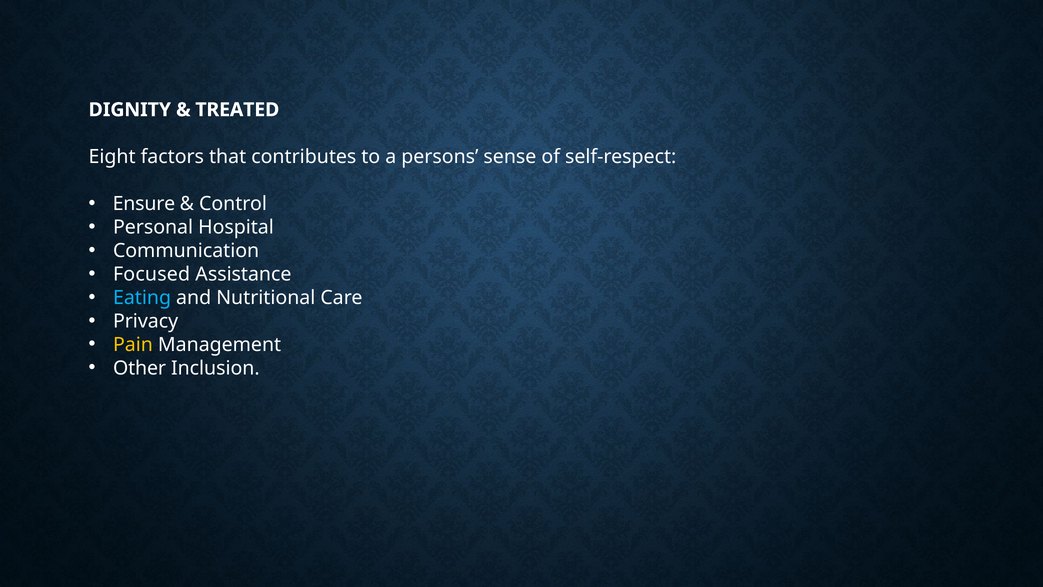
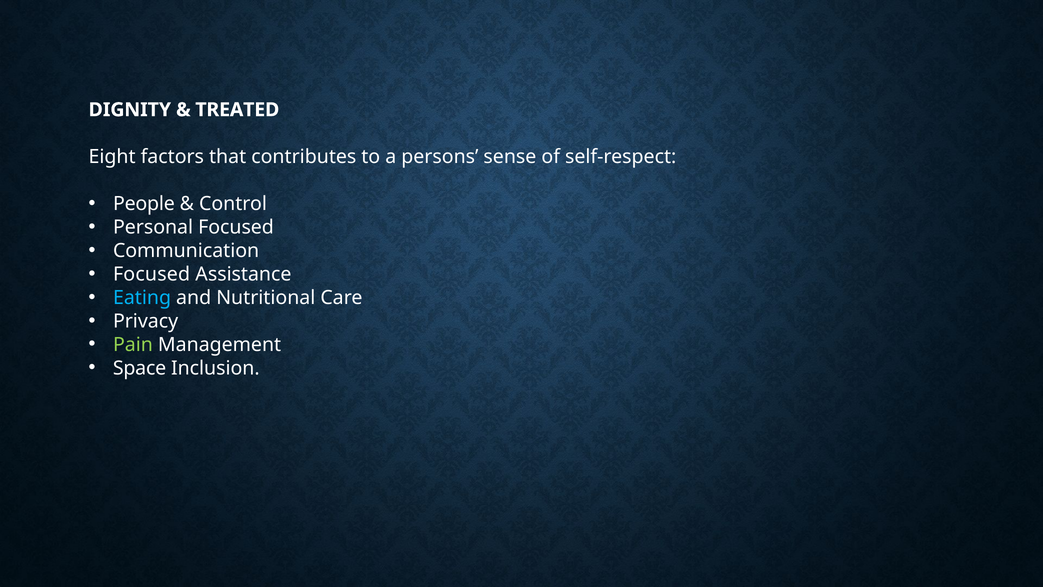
Ensure: Ensure -> People (144, 204)
Personal Hospital: Hospital -> Focused (236, 227)
Pain colour: yellow -> light green (133, 344)
Other: Other -> Space (140, 368)
